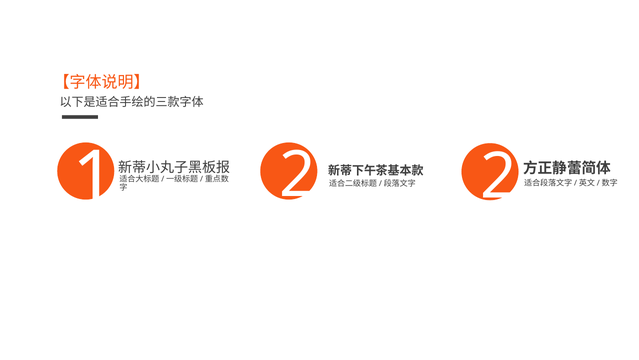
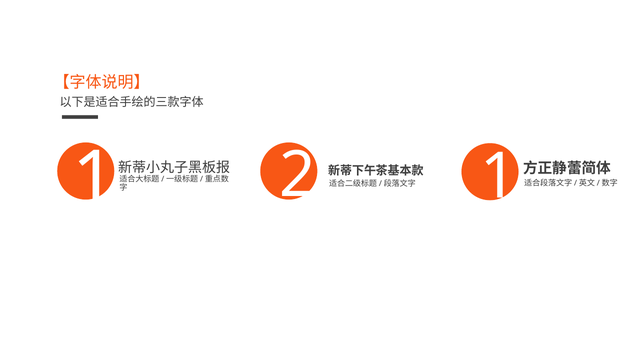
2: 2 -> 1 (499, 176)
